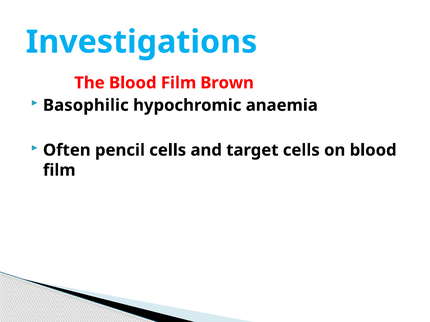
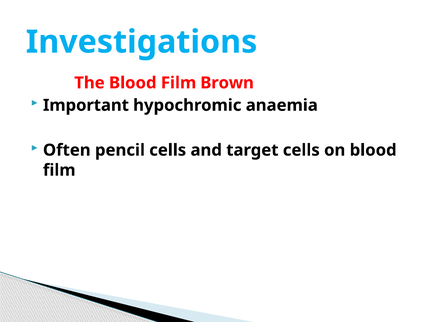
Basophilic: Basophilic -> Important (86, 105)
